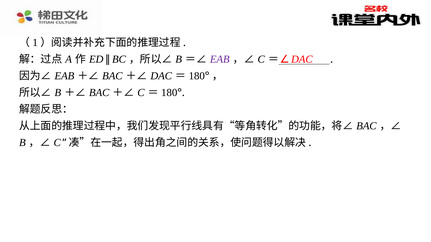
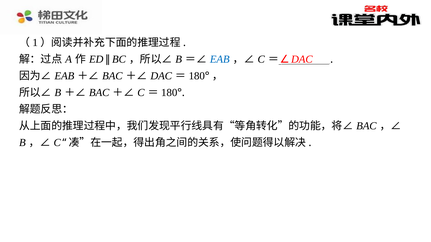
EAB colour: purple -> blue (220, 59)
